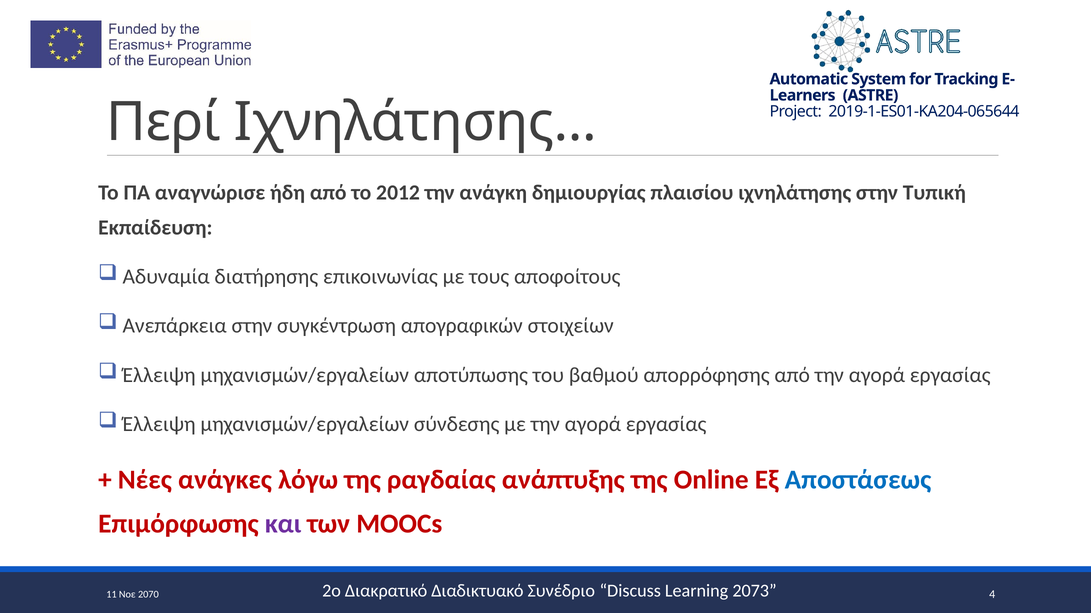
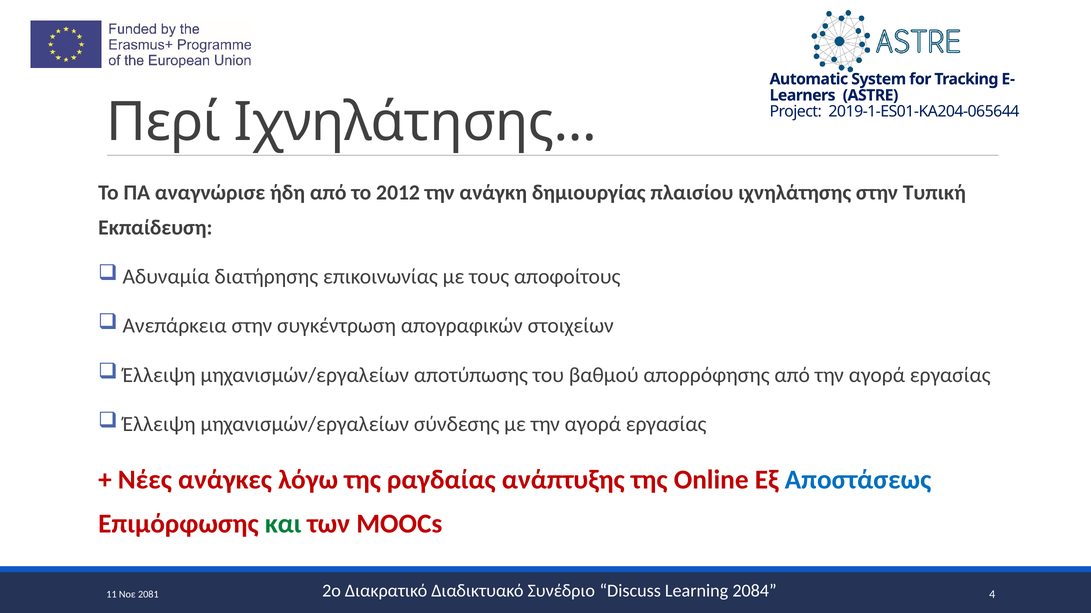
και colour: purple -> green (283, 524)
2073: 2073 -> 2084 (754, 591)
2070: 2070 -> 2081 (148, 595)
